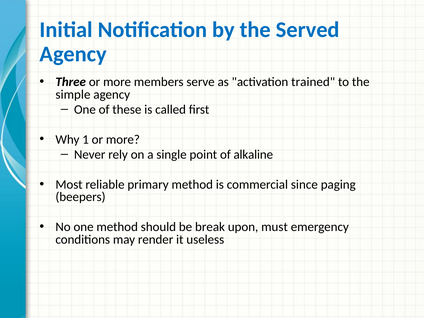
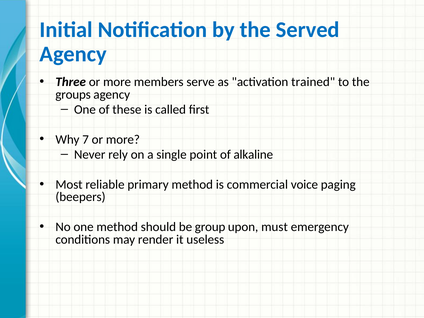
simple: simple -> groups (73, 94)
1: 1 -> 7 (86, 139)
since: since -> voice (304, 185)
break: break -> group (210, 227)
